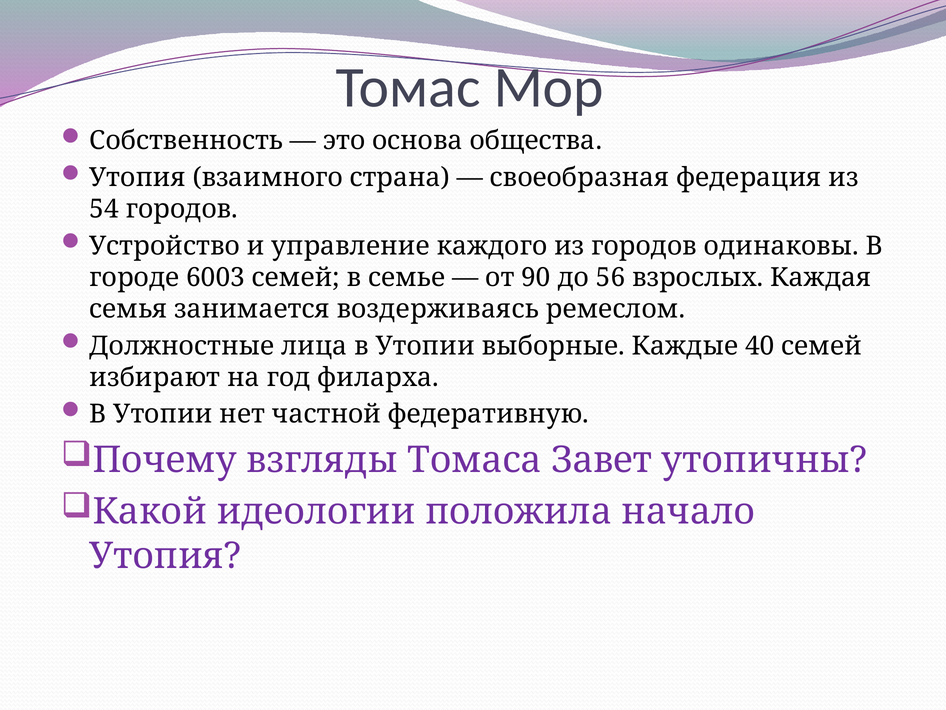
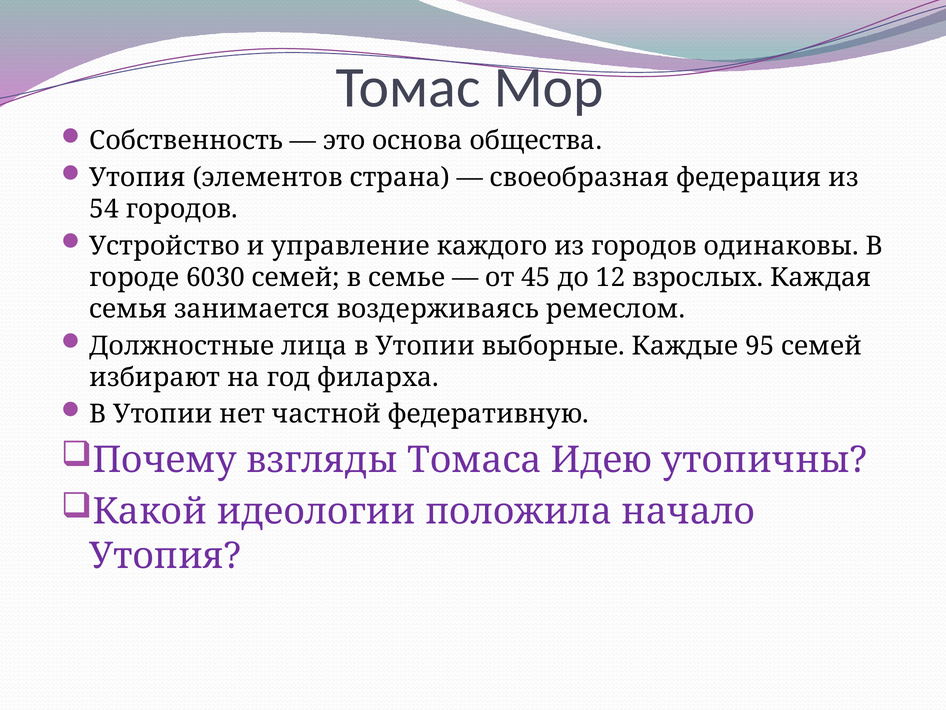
взаимного: взаимного -> элементов (268, 177)
6003: 6003 -> 6030 (216, 277)
90: 90 -> 45 (536, 277)
56: 56 -> 12 (611, 277)
40: 40 -> 95 (760, 346)
Завет: Завет -> Идею (602, 460)
